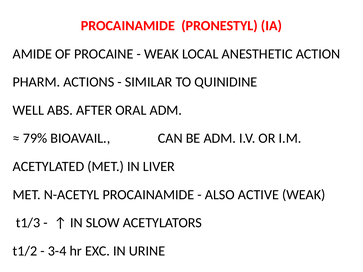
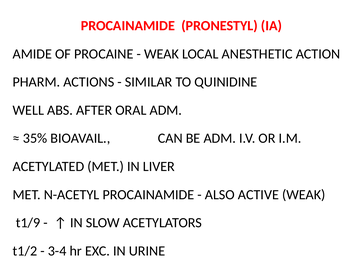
79%: 79% -> 35% (35, 138)
t1/3: t1/3 -> t1/9 (28, 223)
